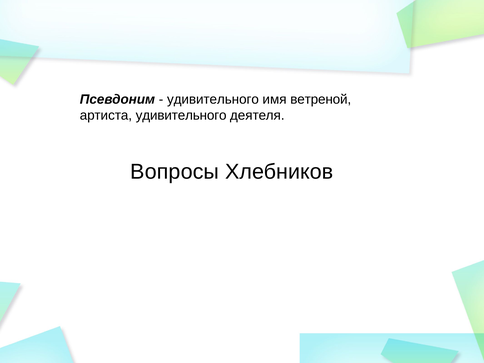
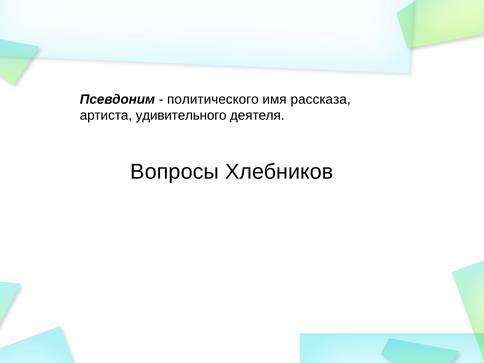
удивительного: удивительного -> политического (213, 99)
ветреной: ветреной -> рассказа (321, 99)
